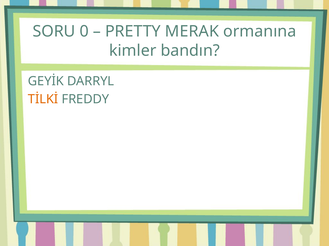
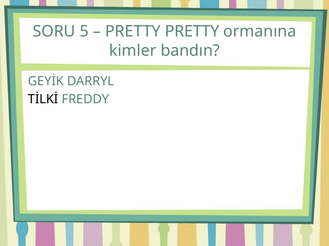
0: 0 -> 5 (84, 32)
PRETTY MERAK: MERAK -> PRETTY (192, 32)
TİLKİ colour: orange -> black (43, 99)
